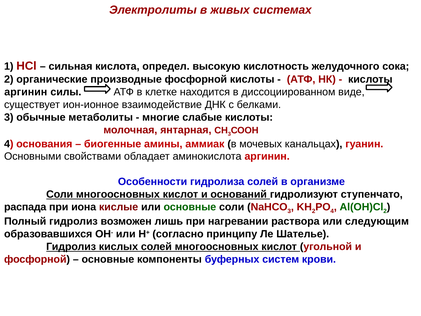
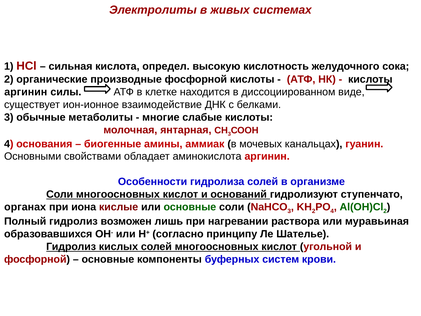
распада: распада -> органах (25, 207)
следующим: следующим -> муравьиная (377, 221)
